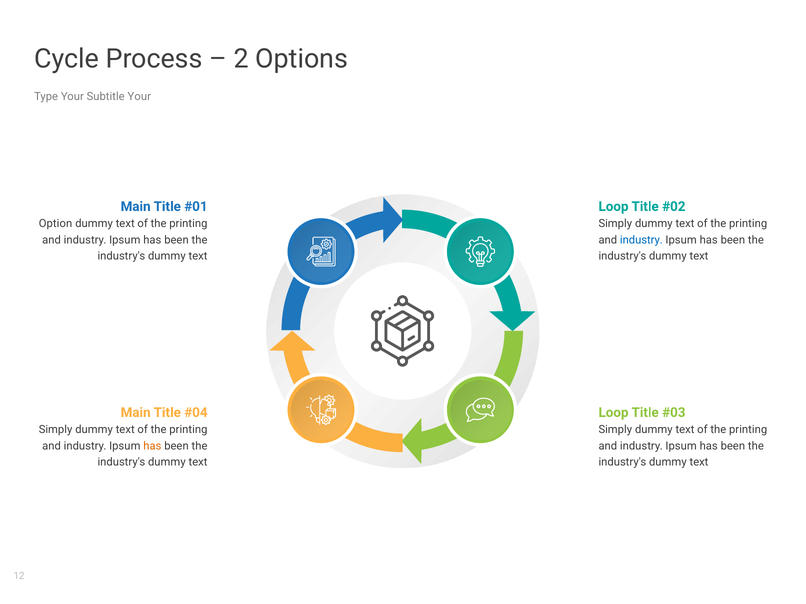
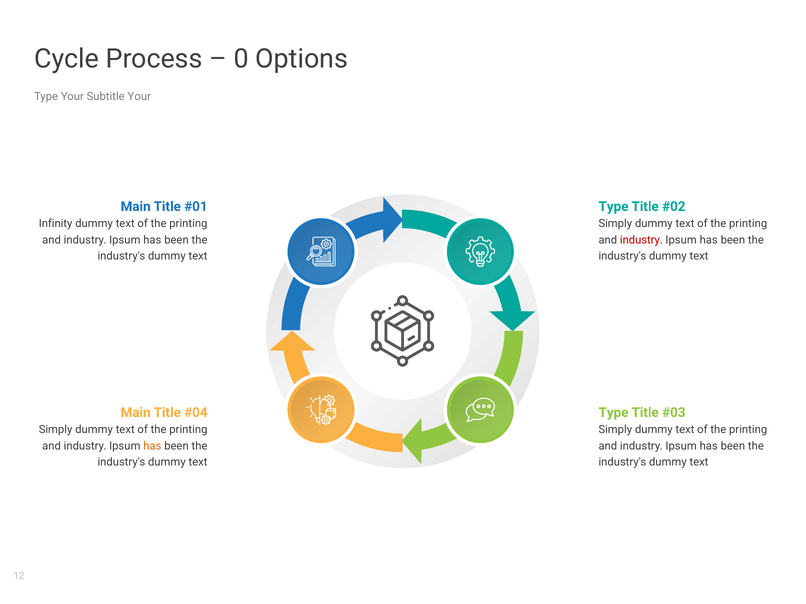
2: 2 -> 0 (241, 59)
Loop: Loop -> Type (613, 207)
Option: Option -> Infinity (56, 224)
industry colour: blue -> red (641, 240)
Loop: Loop -> Type (613, 413)
